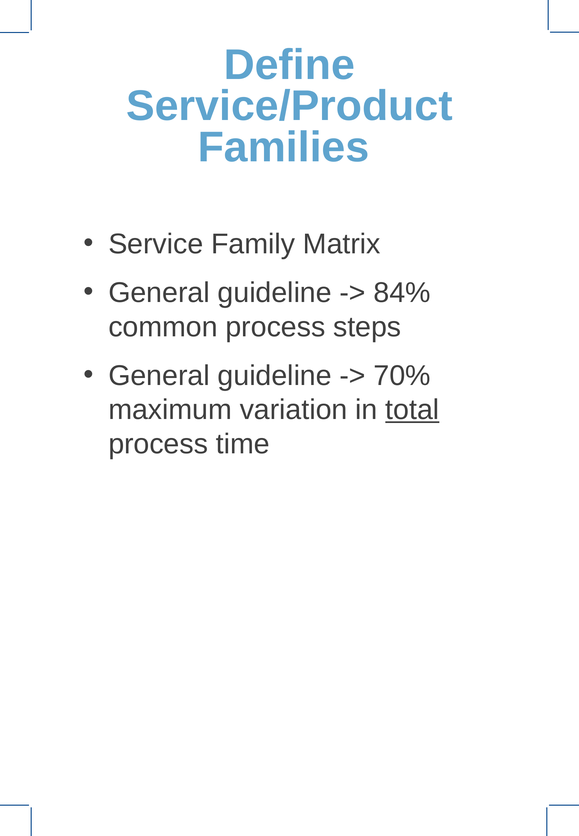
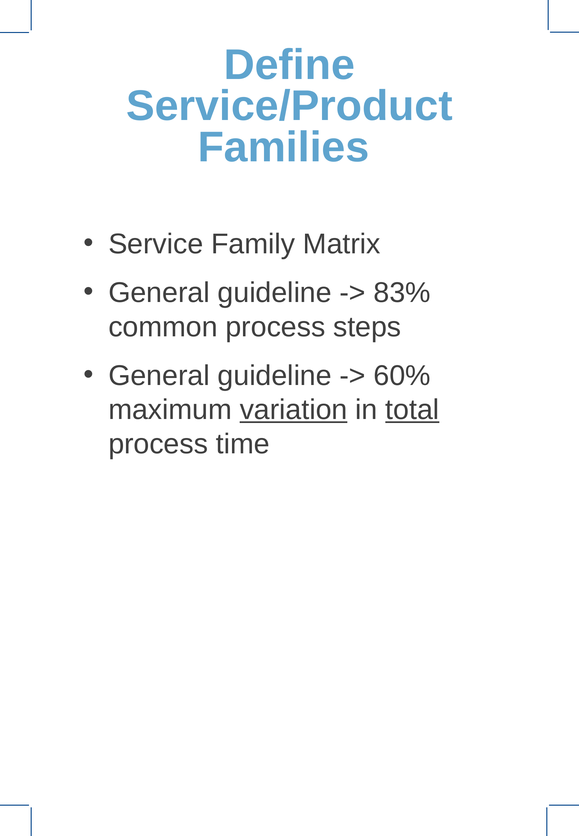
84%: 84% -> 83% (402, 293)
70%: 70% -> 60% (402, 376)
variation underline: none -> present (294, 410)
